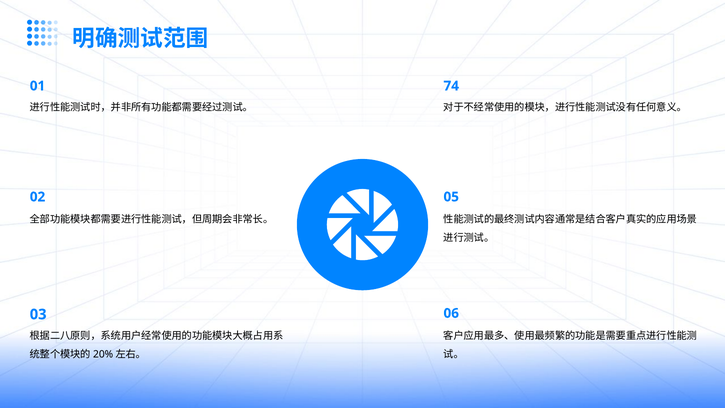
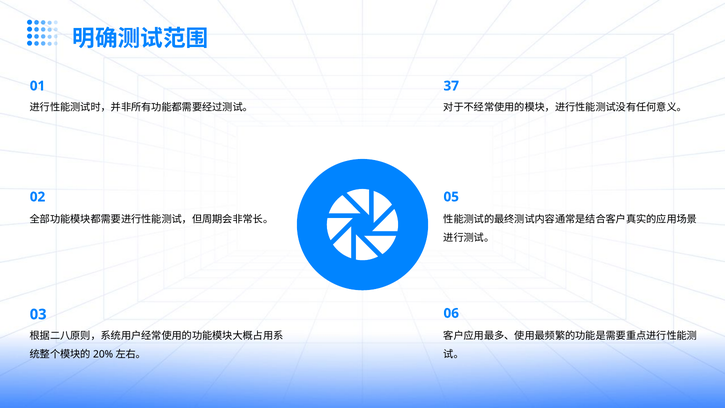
74: 74 -> 37 (451, 86)
